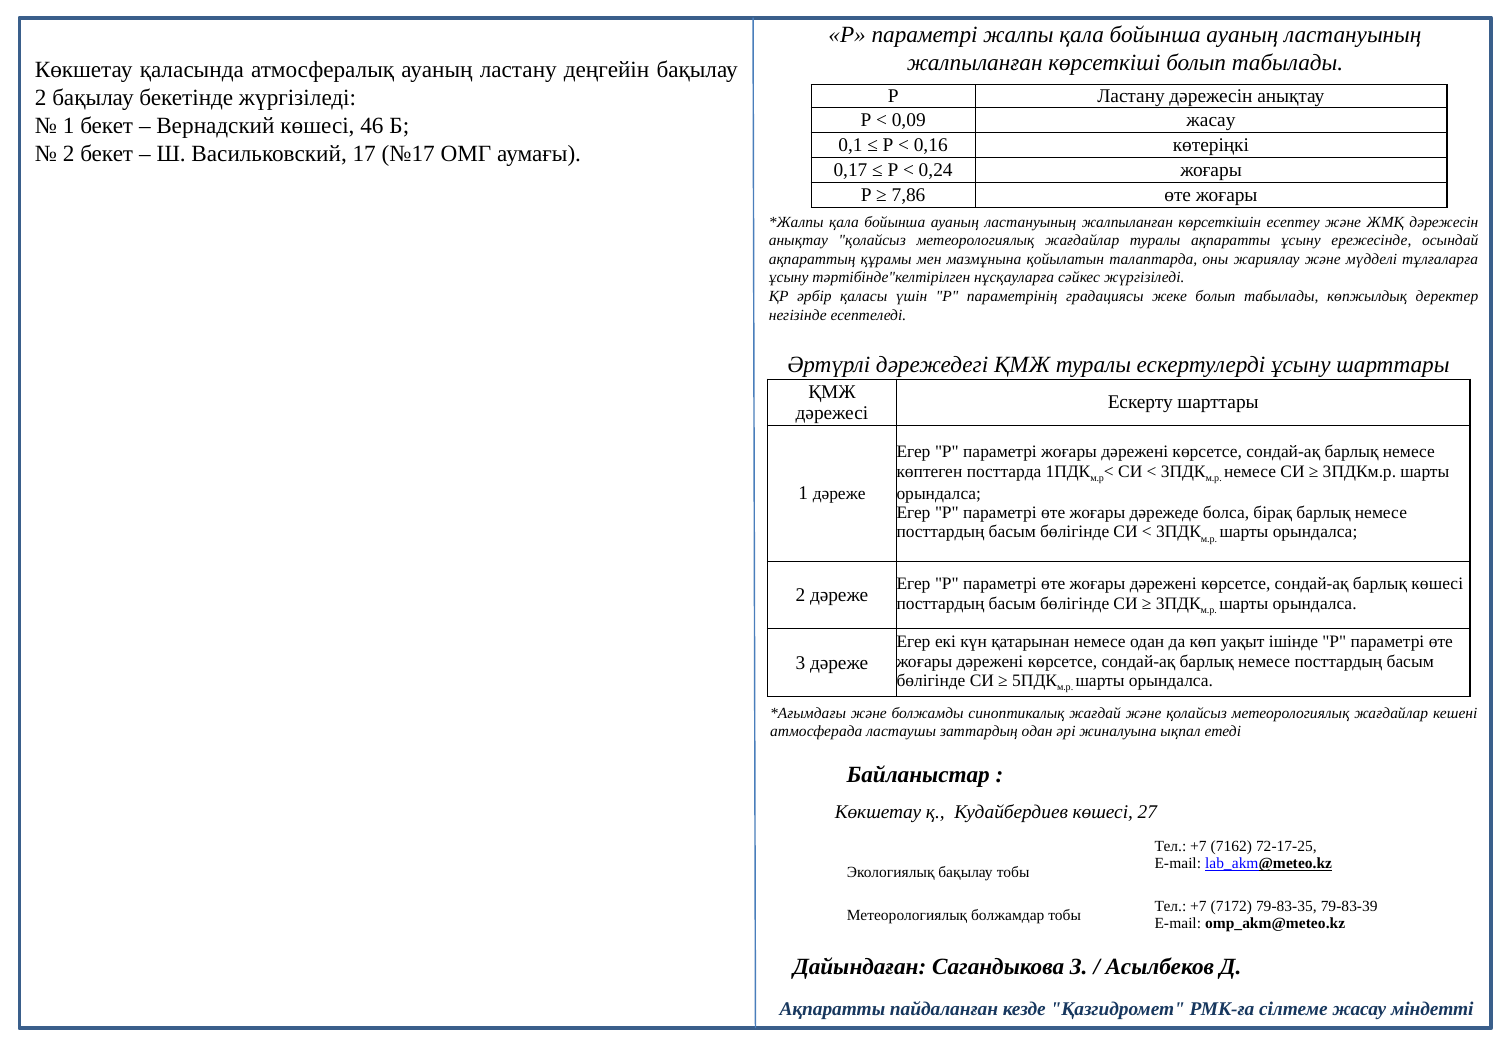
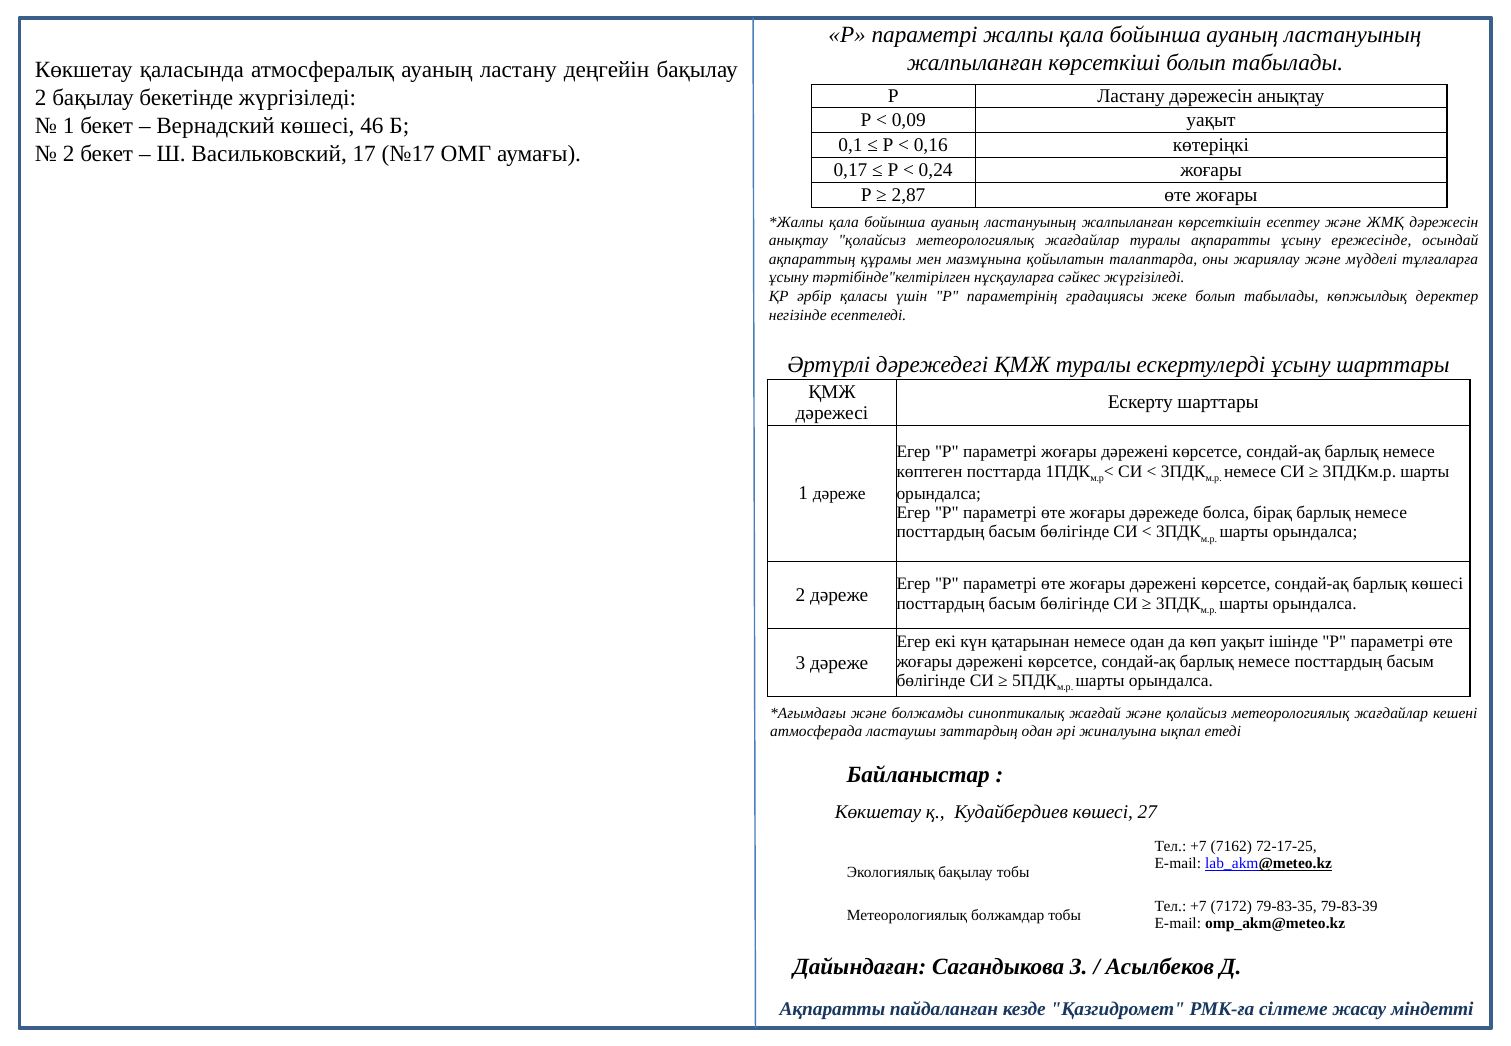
0,09 жасау: жасау -> уақыт (1211, 120)
7,86: 7,86 -> 2,87 (909, 195)
